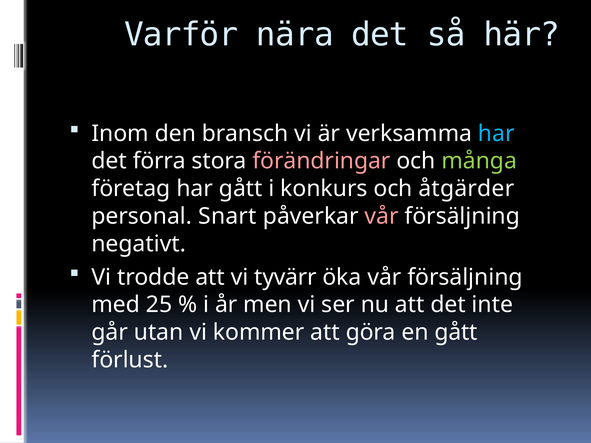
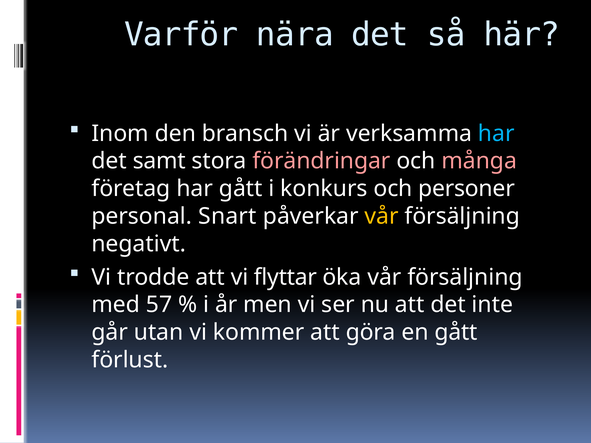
förra: förra -> samt (159, 161)
många colour: light green -> pink (479, 161)
åtgärder: åtgärder -> personer (467, 189)
vår colour: pink -> yellow (382, 216)
tyvärr: tyvärr -> flyttar (285, 277)
25: 25 -> 57 (159, 305)
